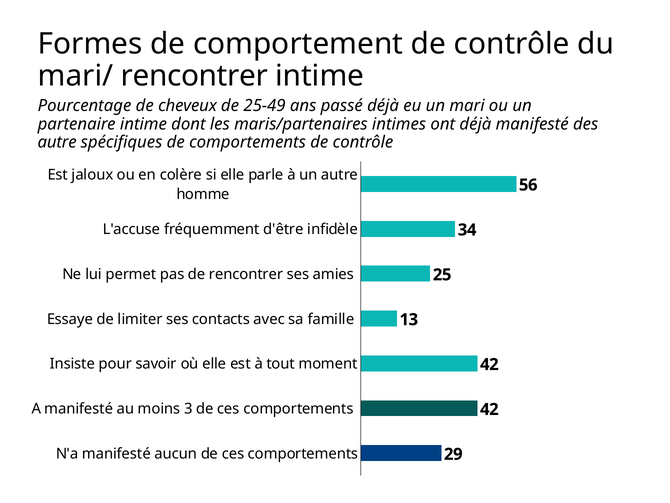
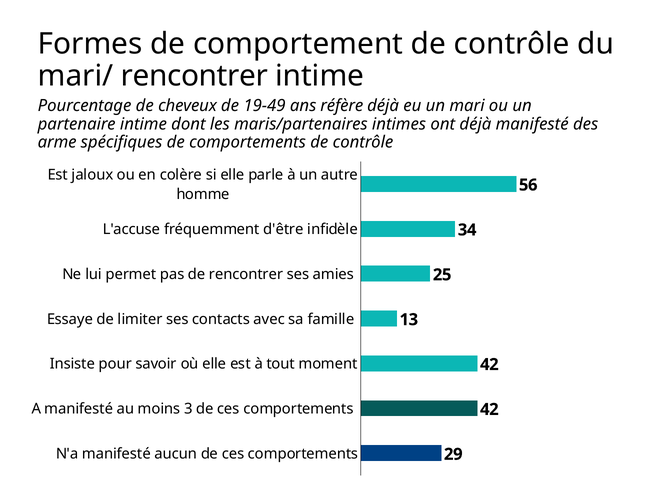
25-49: 25-49 -> 19-49 (264, 106)
passé: passé -> réfère (342, 106)
autre: autre -> arme (57, 142)
